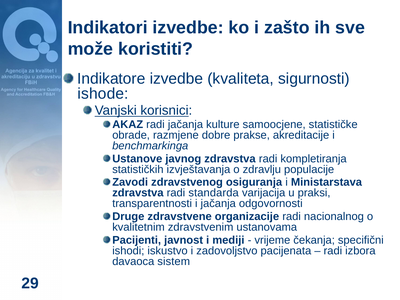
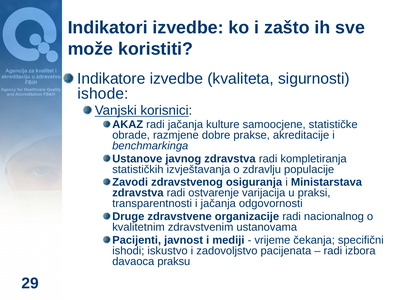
standarda: standarda -> ostvarenje (214, 193)
sistem: sistem -> praksu (174, 261)
